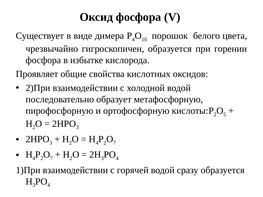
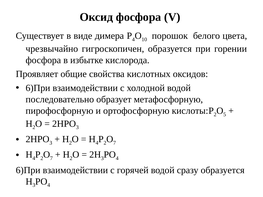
2)При: 2)При -> 6)При (38, 88)
1)При: 1)При -> 6)При (28, 170)
